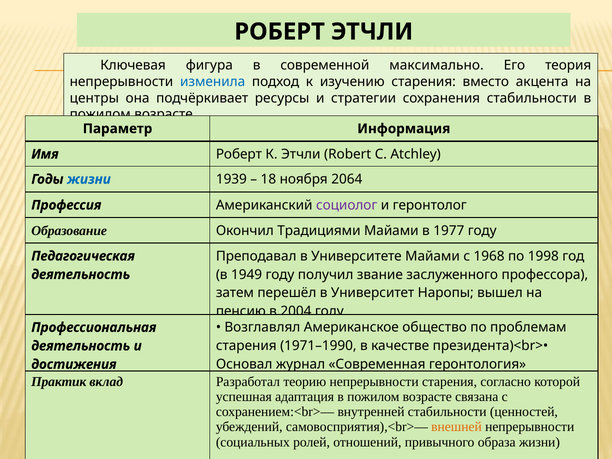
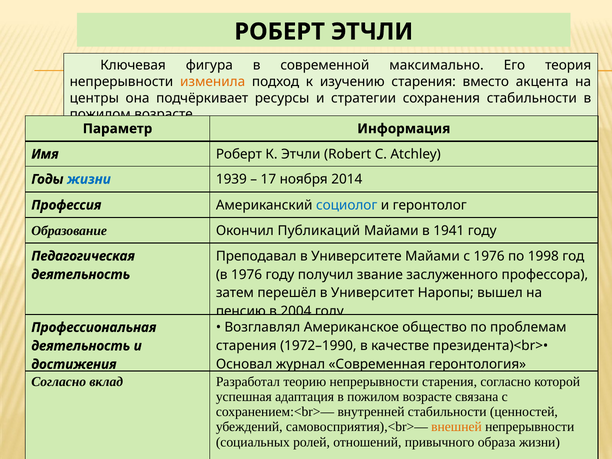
изменила colour: blue -> orange (213, 82)
18: 18 -> 17 (268, 179)
2064: 2064 -> 2014 (347, 179)
социолог colour: purple -> blue (347, 205)
Традициями: Традициями -> Публикаций (319, 231)
1977: 1977 -> 1941 (449, 231)
с 1968: 1968 -> 1976 (489, 256)
в 1949: 1949 -> 1976 (247, 275)
1971–1990: 1971–1990 -> 1972–1990 (318, 346)
Практик: Практик -> Согласно (59, 382)
